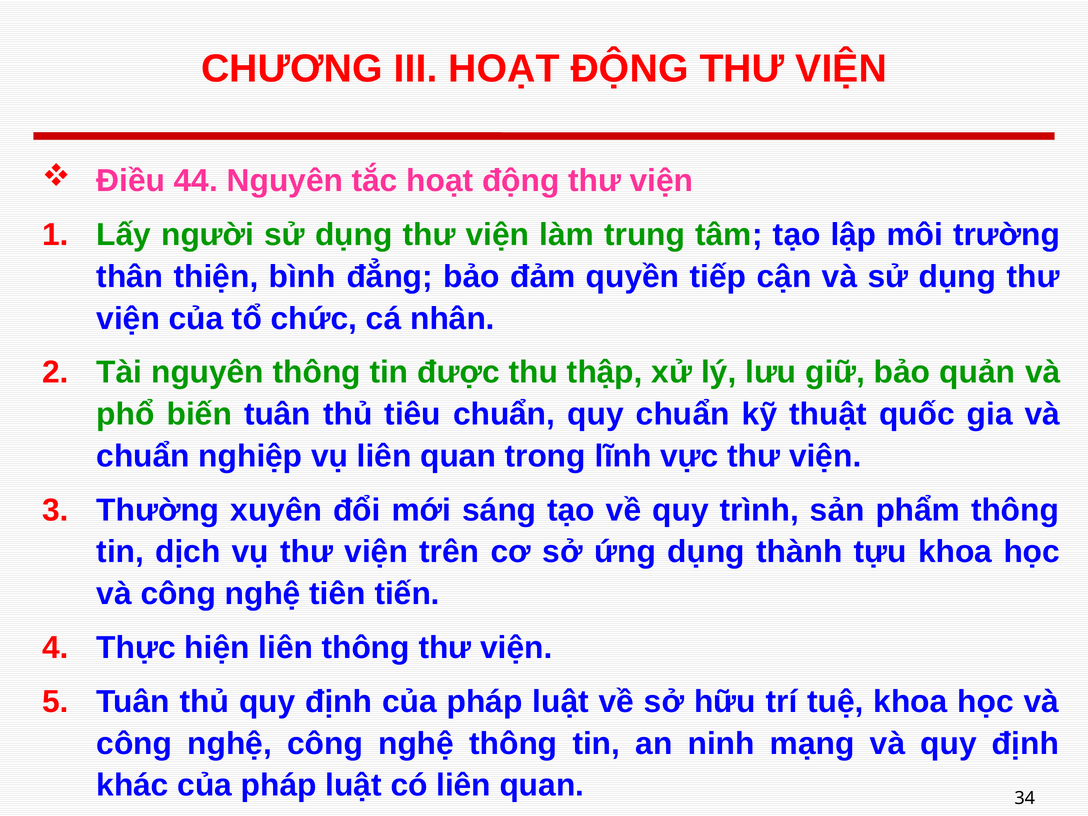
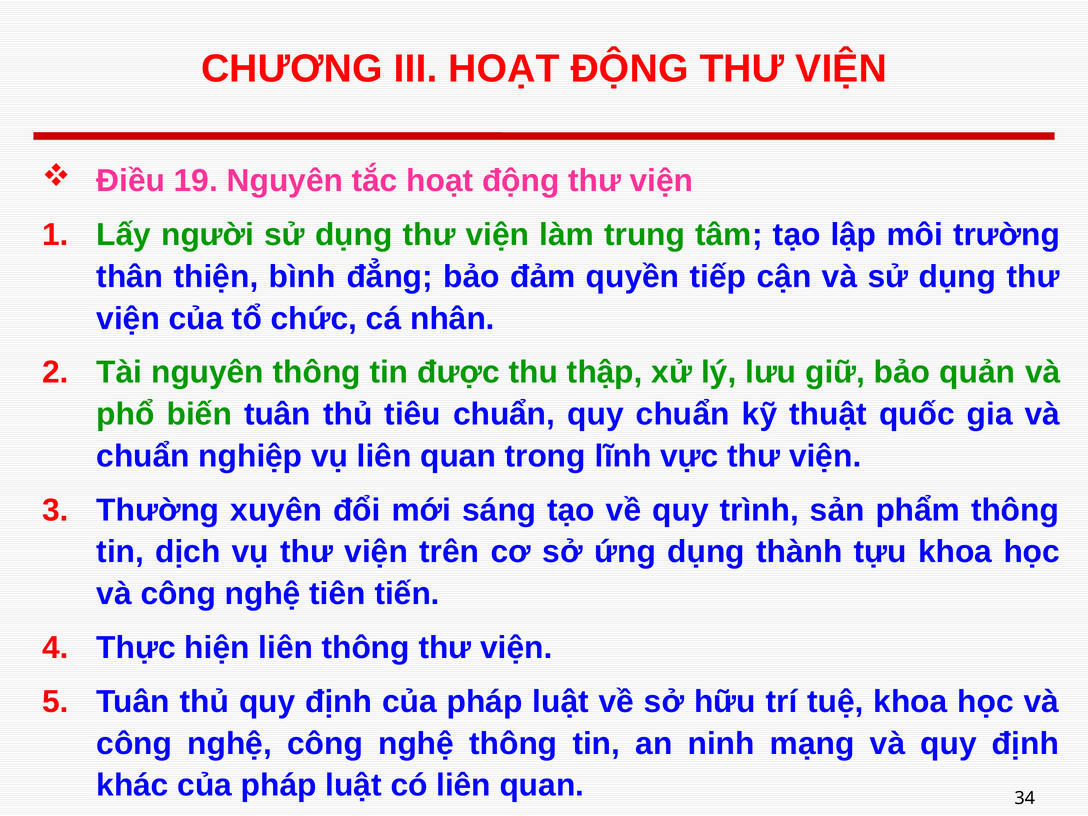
44: 44 -> 19 (196, 181)
